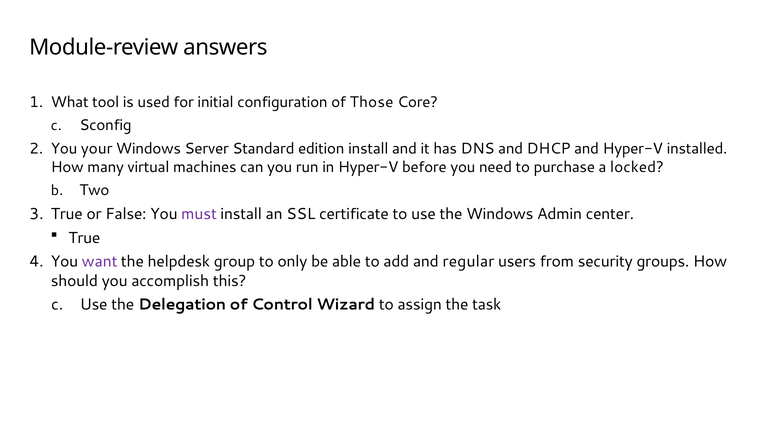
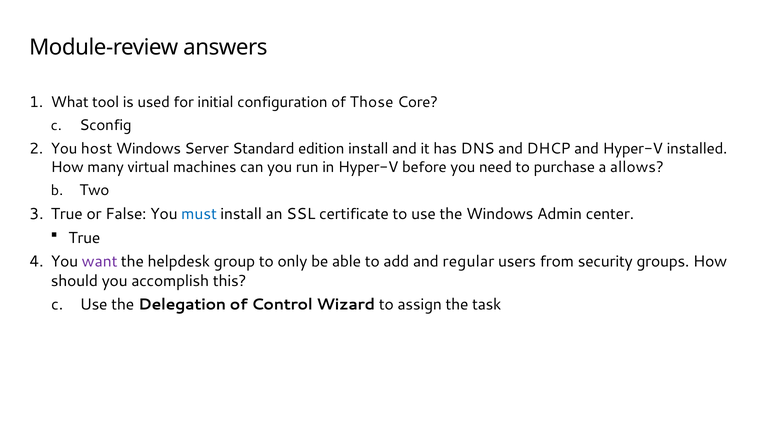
your: your -> host (97, 149)
locked: locked -> allows (637, 167)
must colour: purple -> blue (199, 214)
